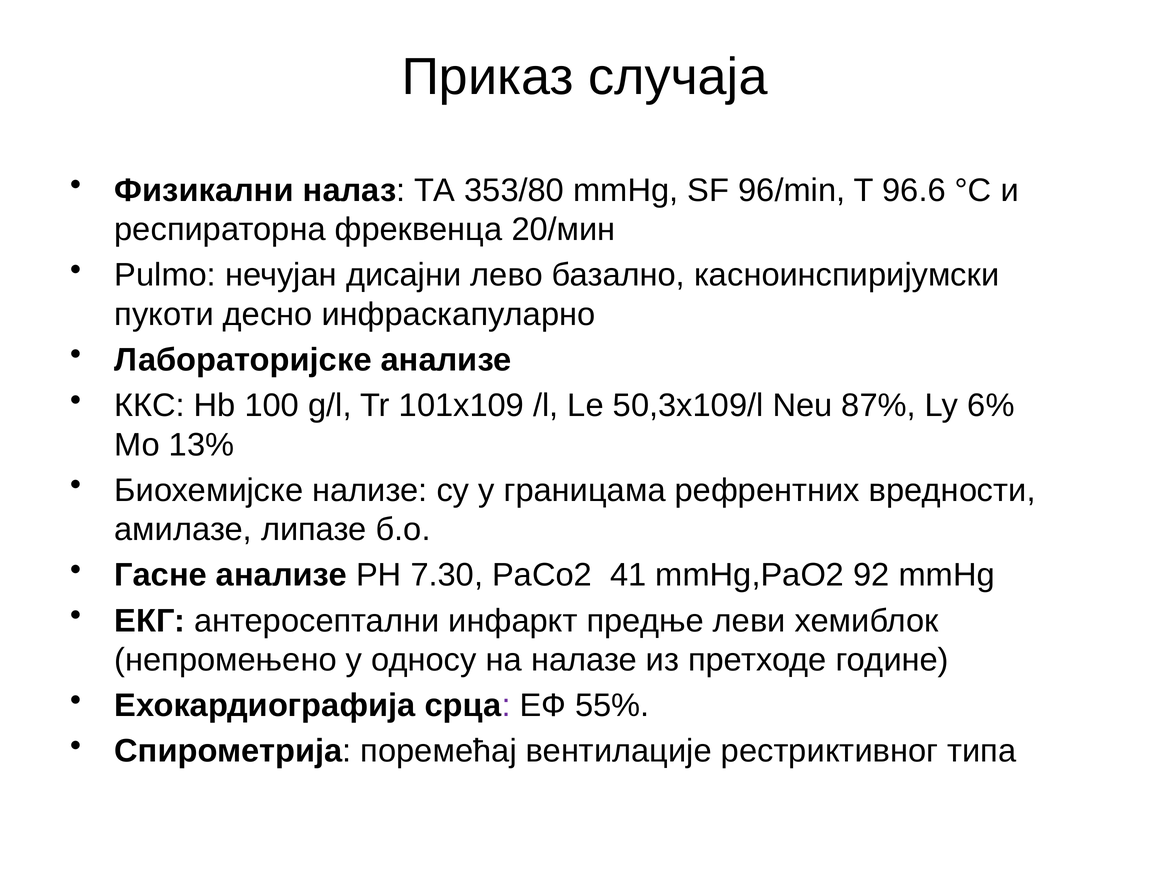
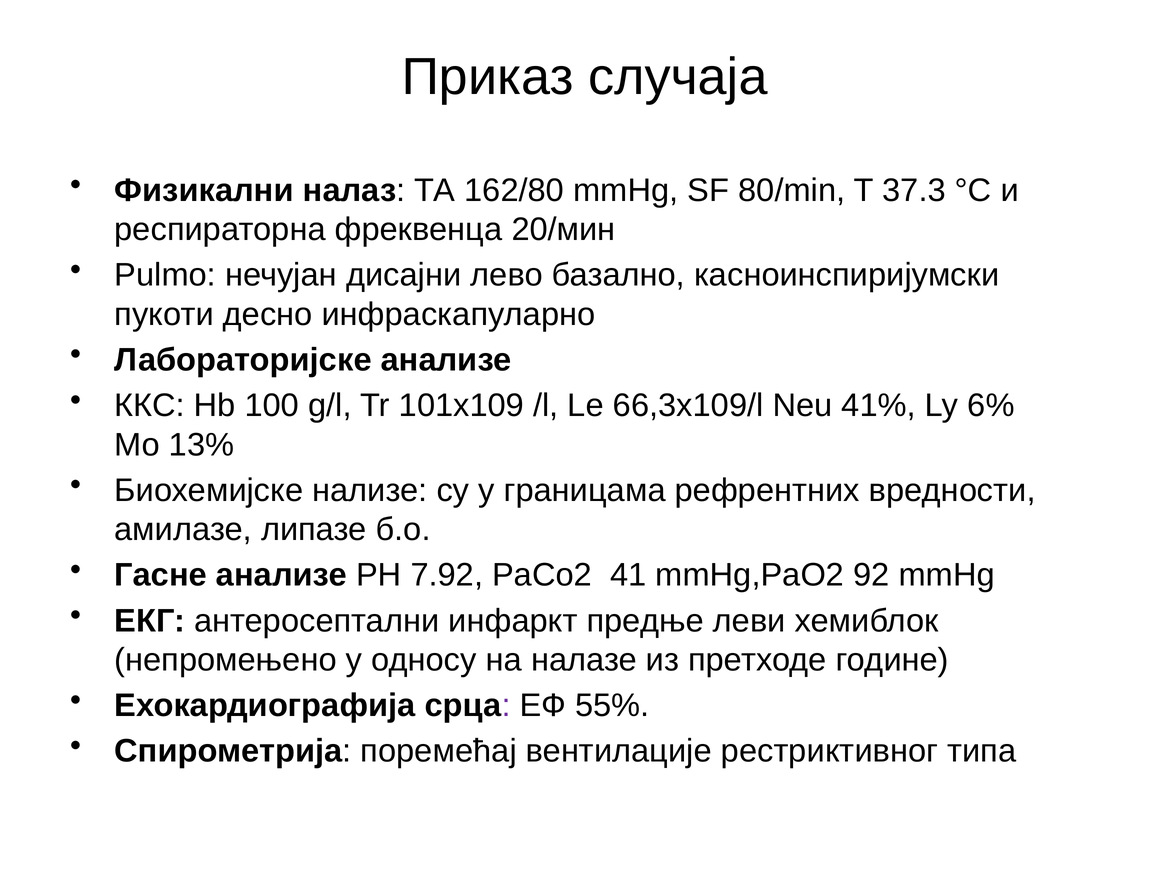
353/80: 353/80 -> 162/80 (514, 191)
96/min: 96/min -> 80/min (792, 191)
96.6: 96.6 -> 37.3 (914, 191)
50,3x109/l: 50,3x109/l -> 66,3x109/l (688, 406)
87%: 87% -> 41% (879, 406)
7.30: 7.30 -> 7.92 (447, 575)
